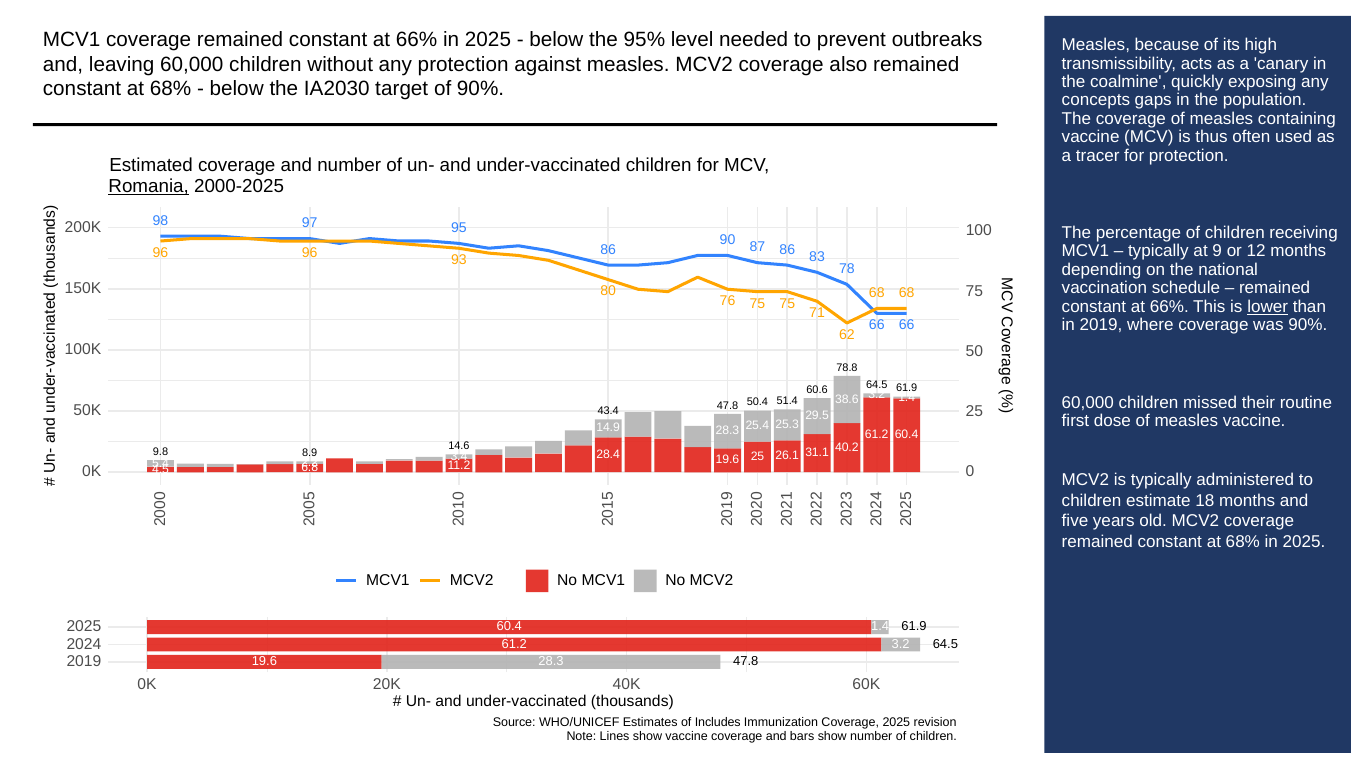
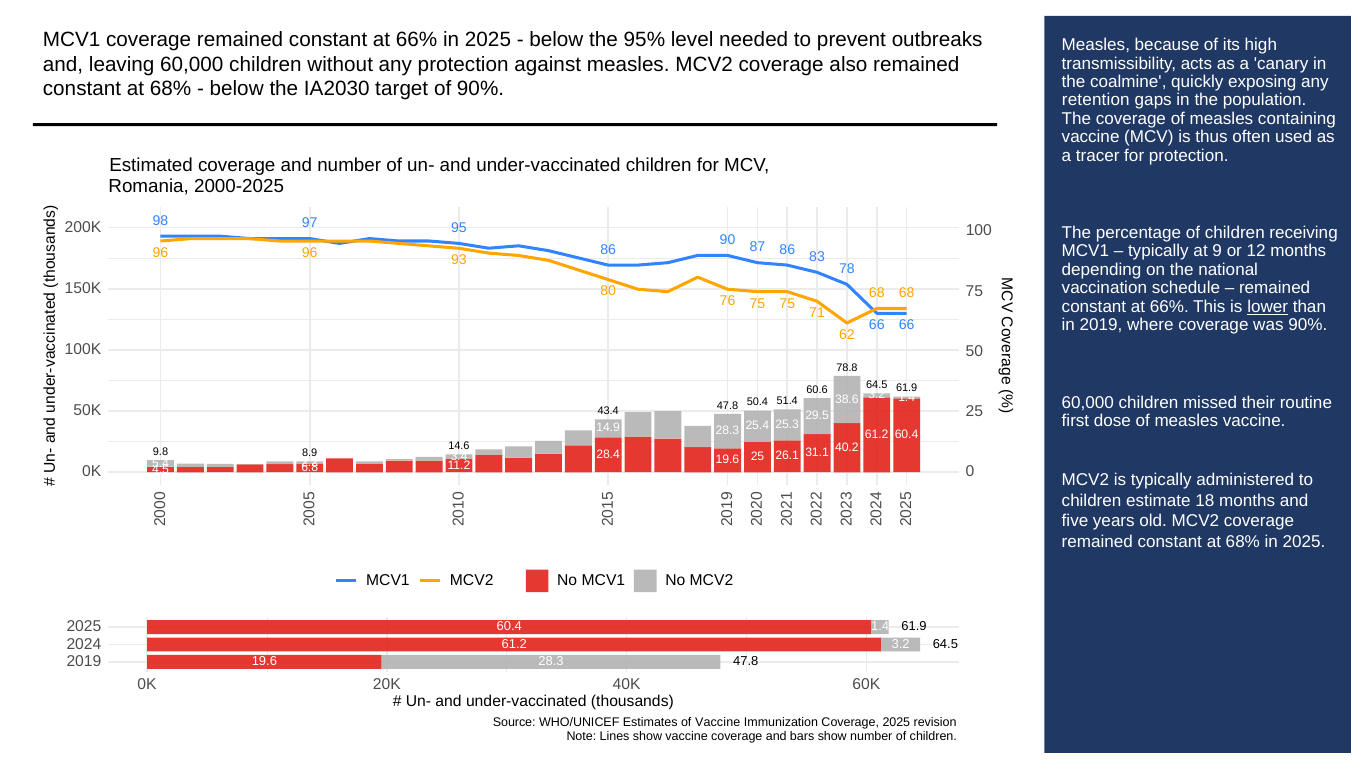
concepts: concepts -> retention (1096, 100)
Romania underline: present -> none (149, 186)
of Includes: Includes -> Vaccine (718, 723)
